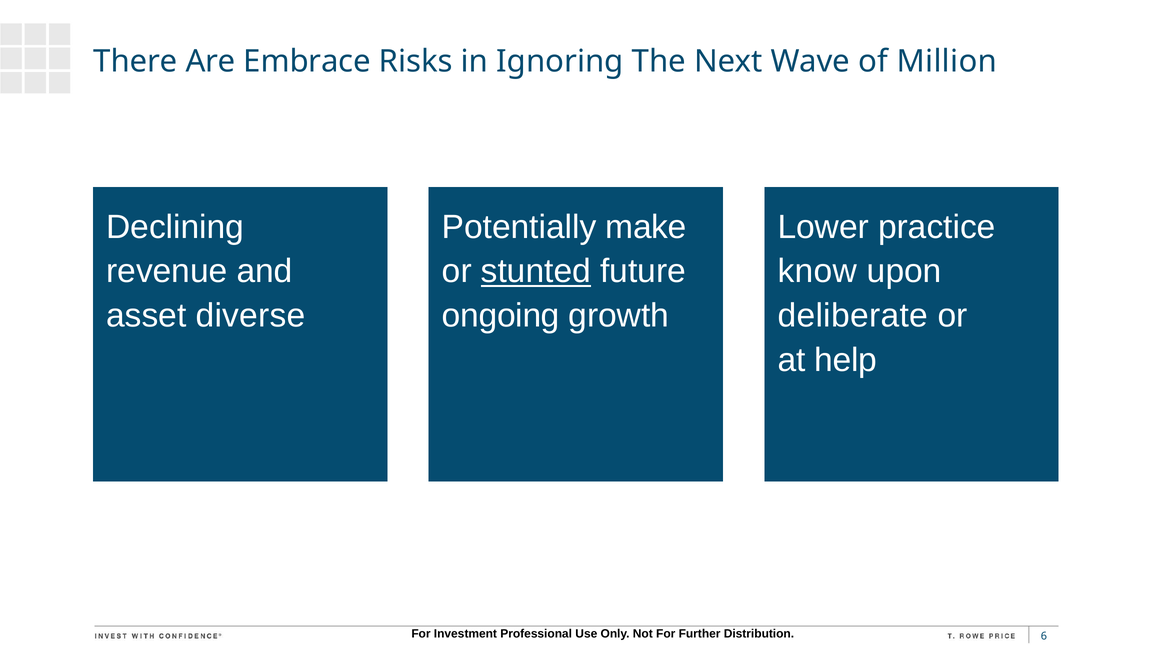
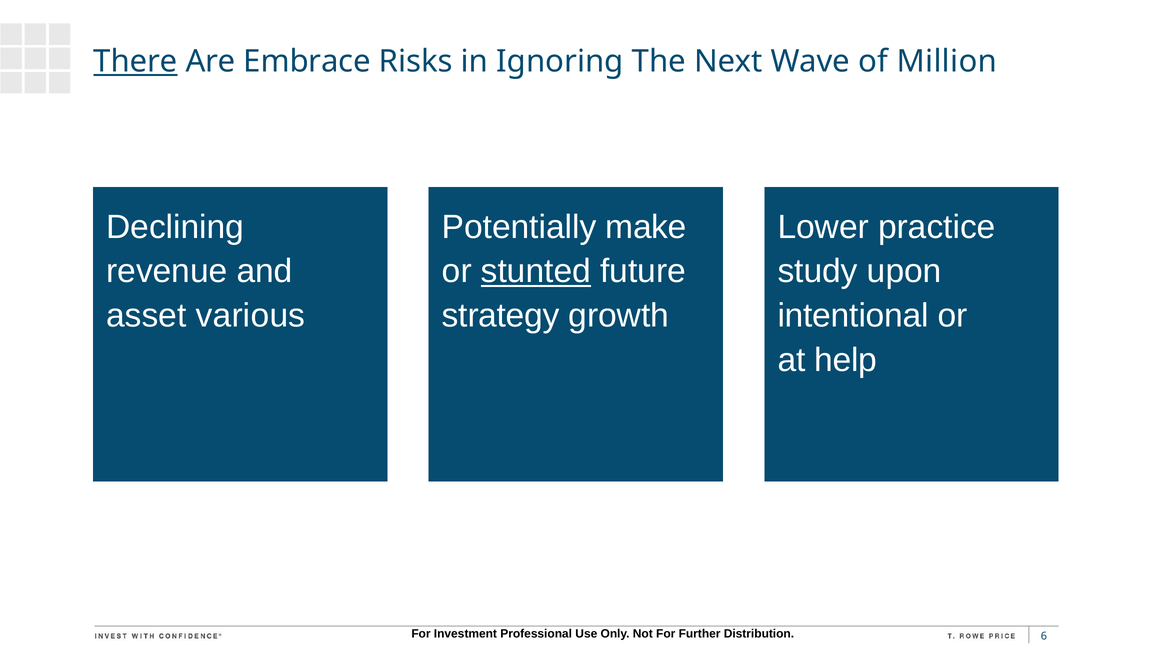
There underline: none -> present (135, 62)
know: know -> study (818, 271)
diverse: diverse -> various (250, 316)
ongoing: ongoing -> strategy (501, 316)
deliberate: deliberate -> intentional (853, 316)
